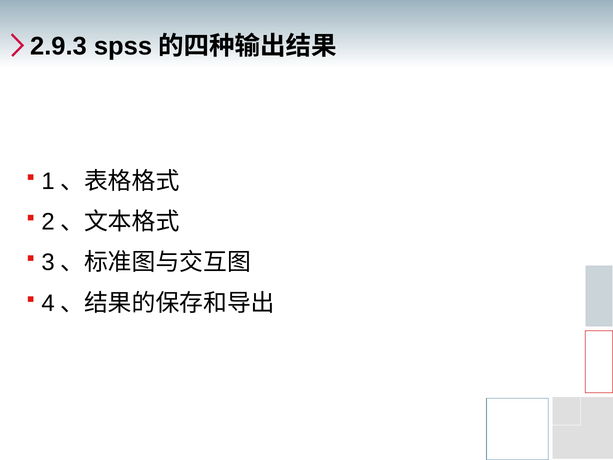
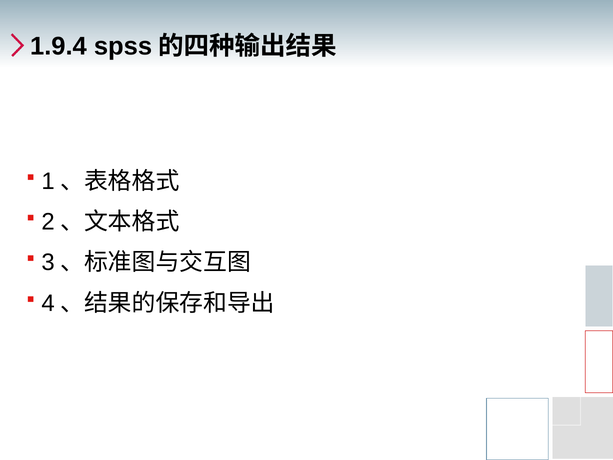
2.9.3: 2.9.3 -> 1.9.4 (58, 46)
